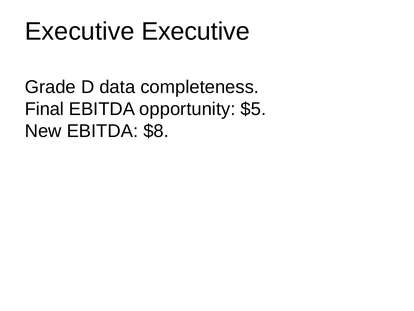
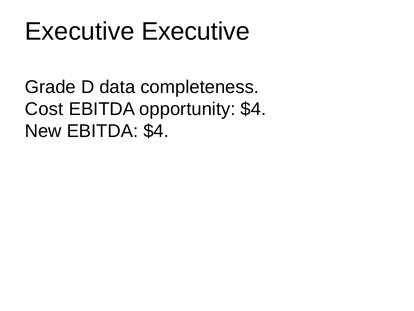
Final: Final -> Cost (44, 109)
opportunity $5: $5 -> $4 (253, 109)
EBITDA $8: $8 -> $4 (156, 131)
